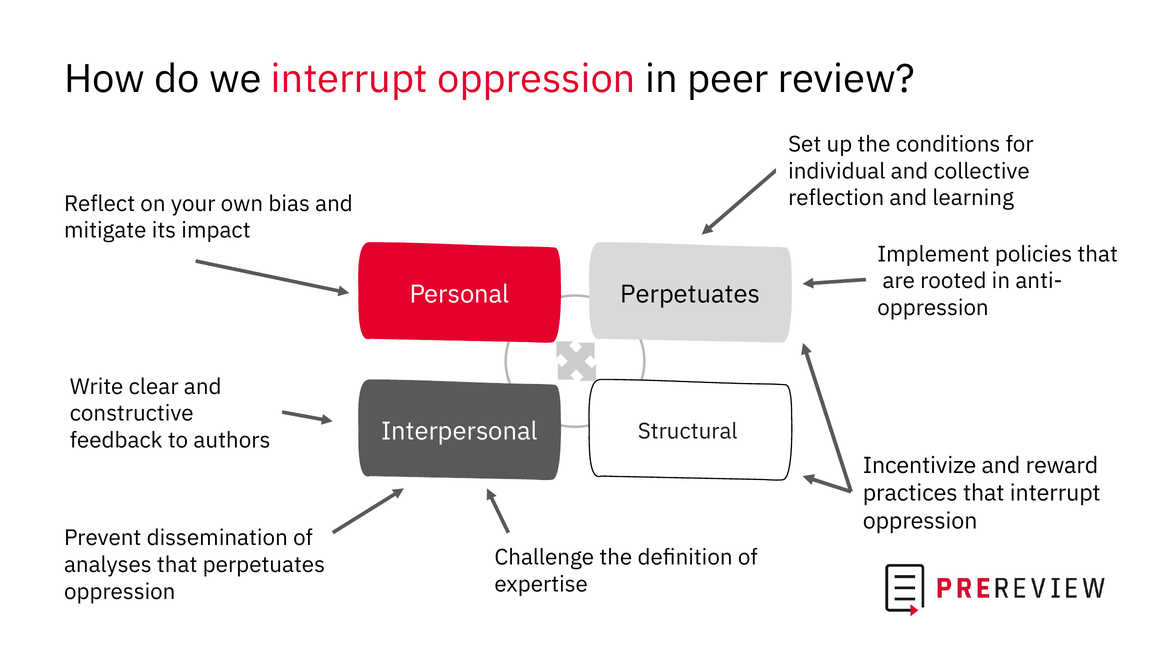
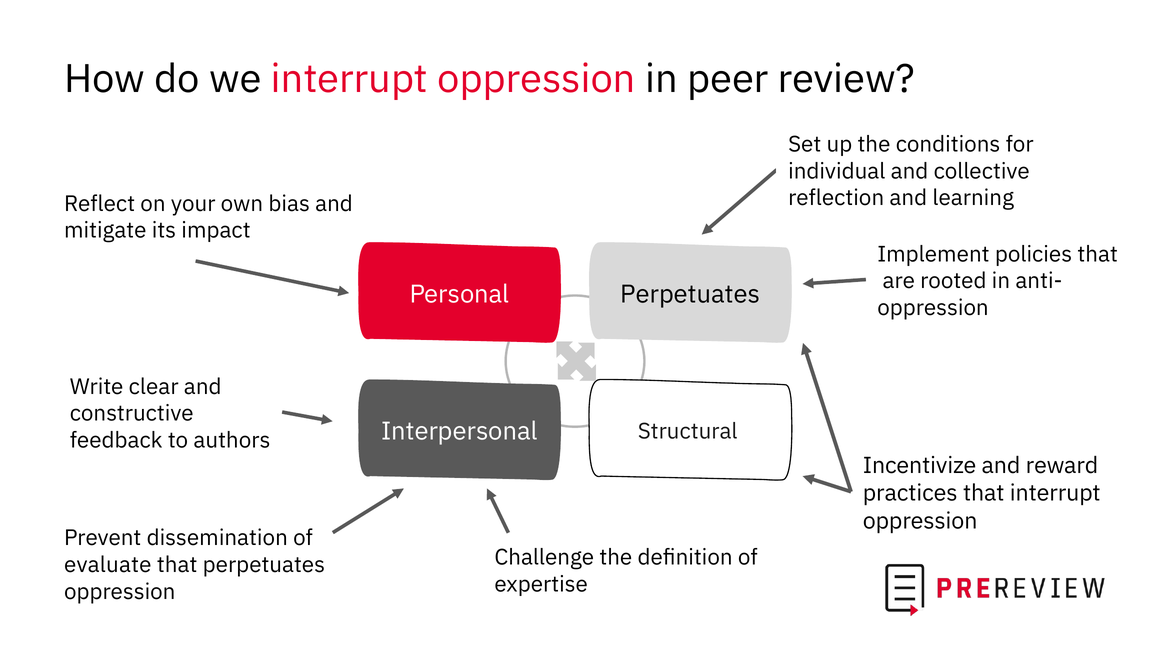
analyses: analyses -> evaluate (108, 565)
